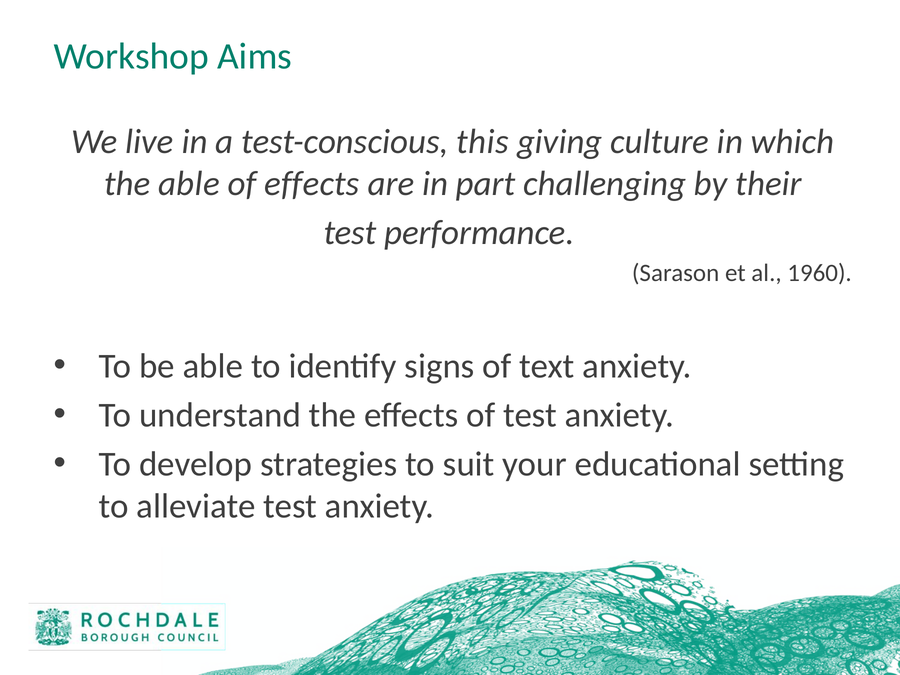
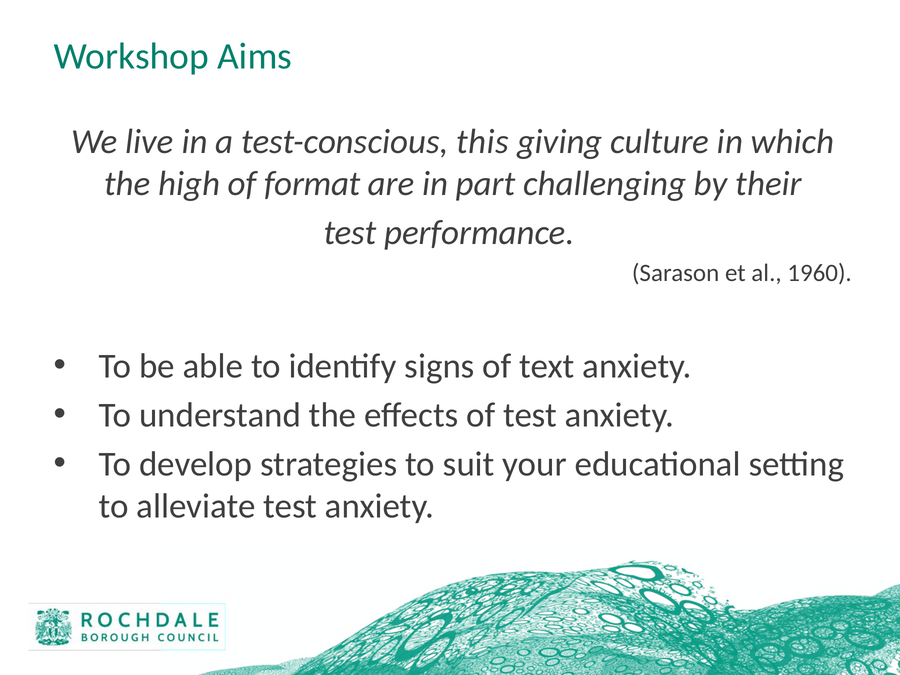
the able: able -> high (189, 184)
of effects: effects -> format (312, 184)
